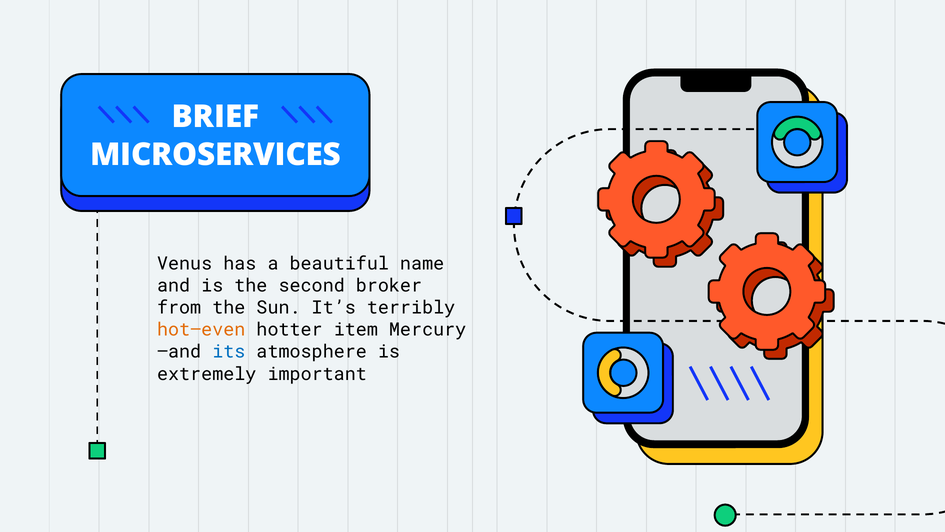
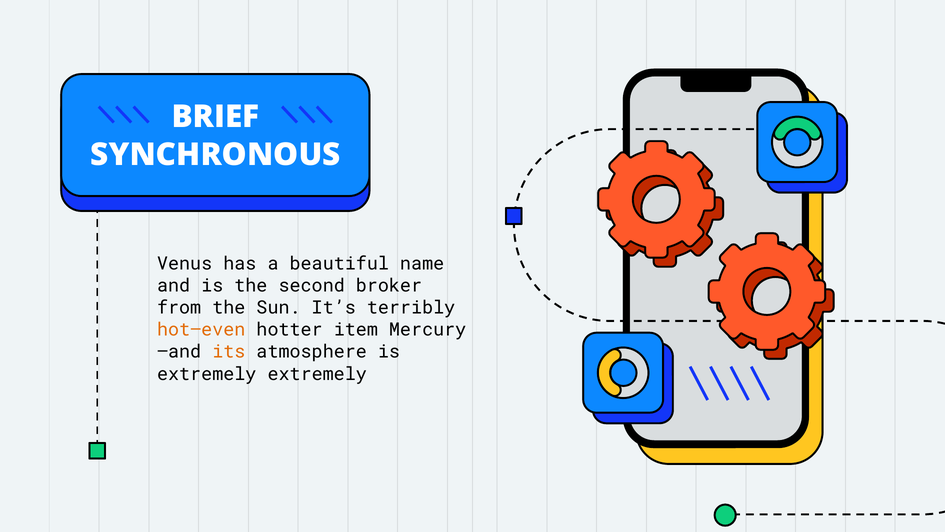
MICROSERVICES: MICROSERVICES -> SYNCHRONOUS (215, 155)
its colour: blue -> orange (229, 352)
extremely important: important -> extremely (317, 374)
